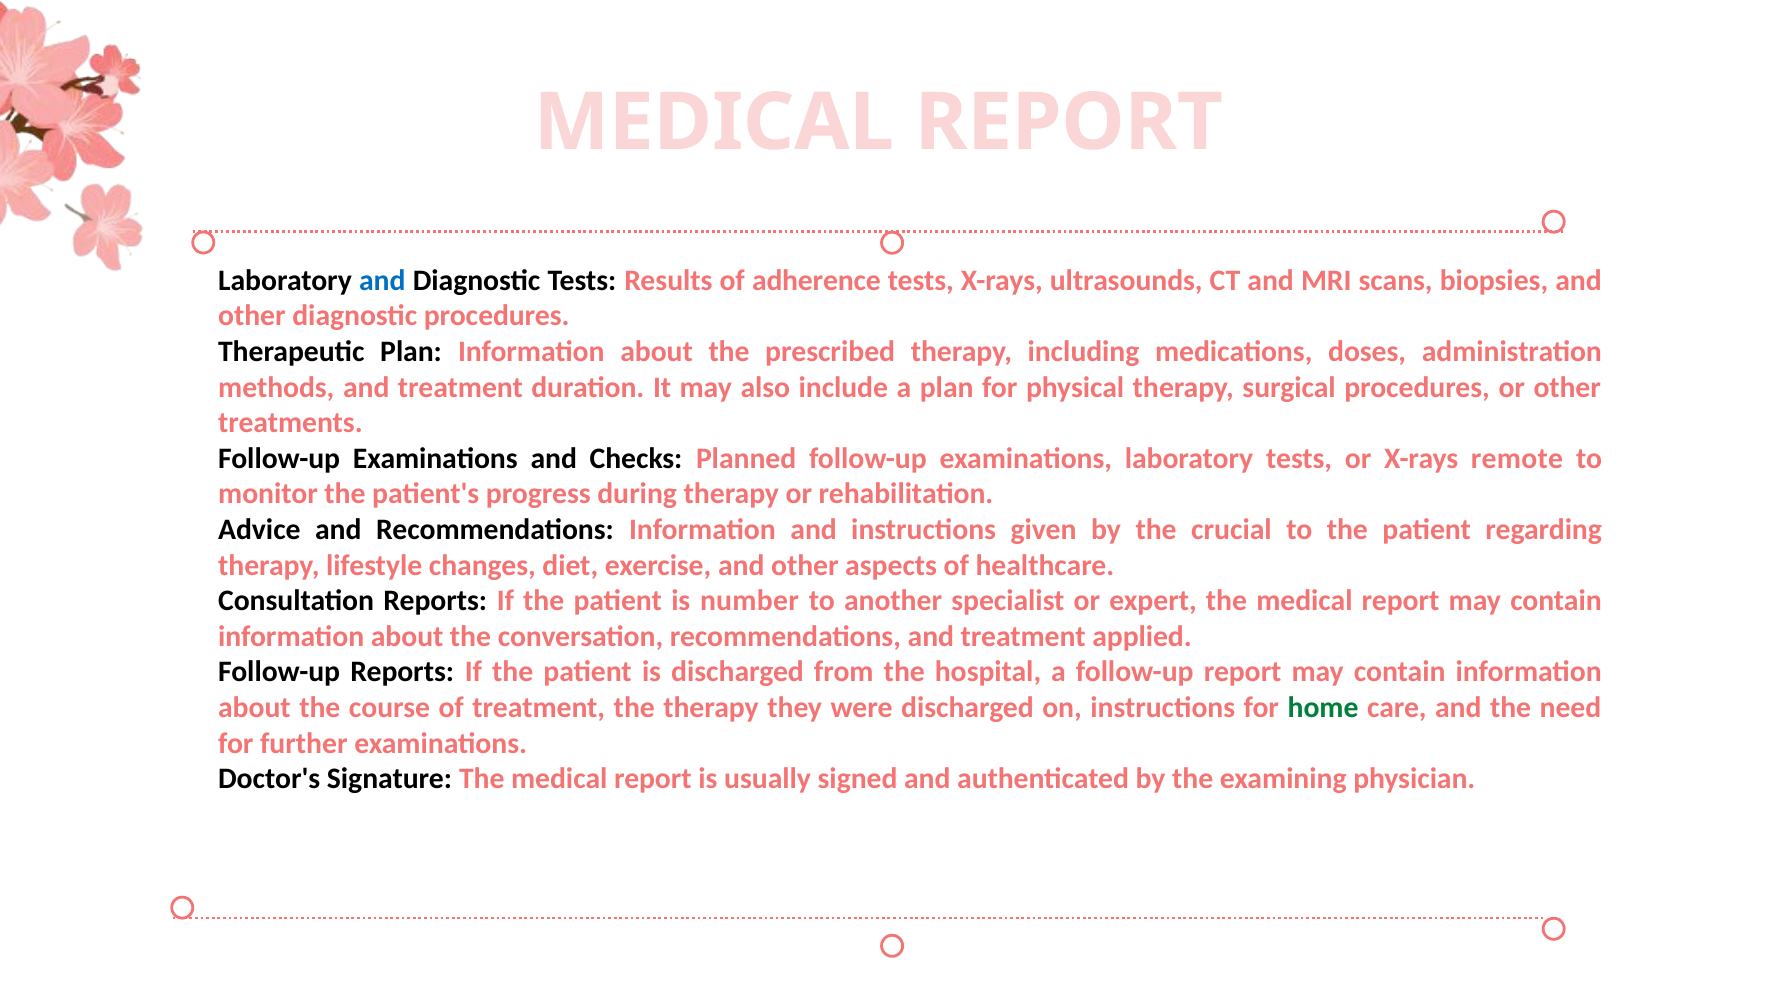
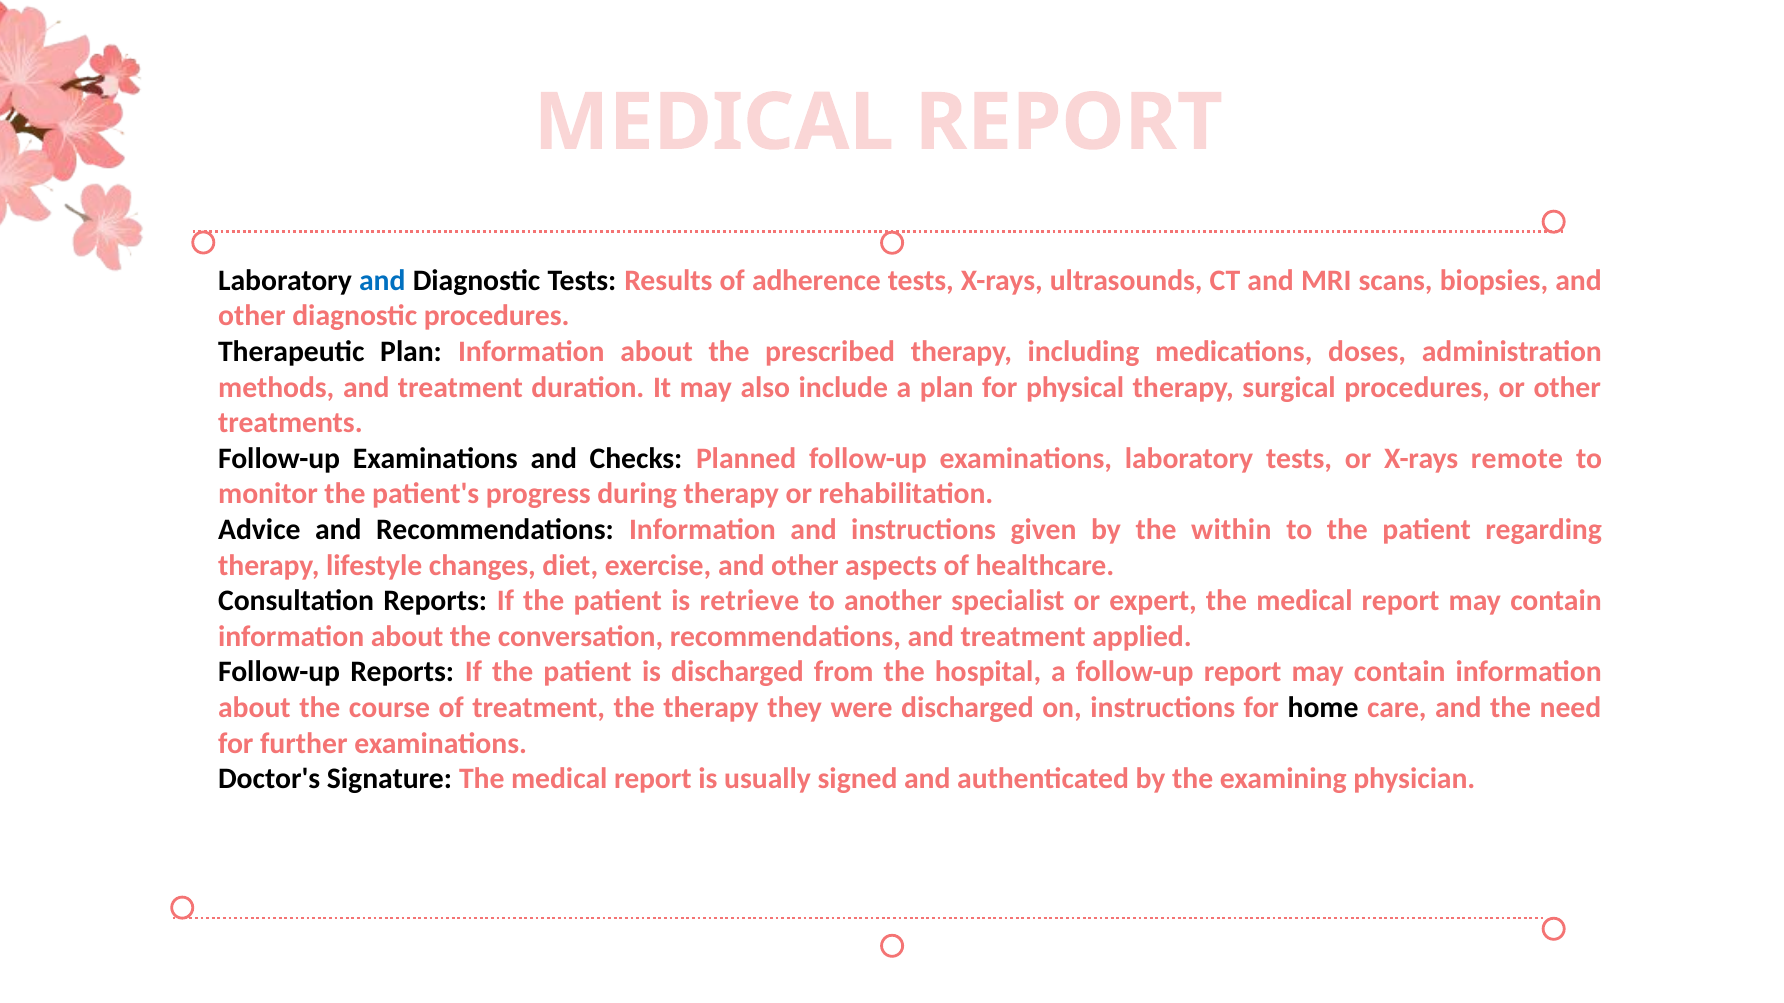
crucial: crucial -> within (1231, 530)
number: number -> retrieve (749, 601)
home colour: green -> black (1323, 708)
